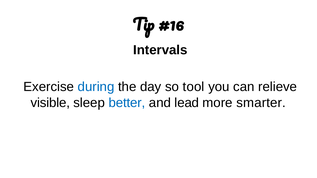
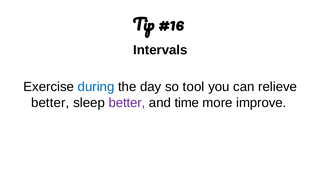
visible: visible -> better (50, 103)
better colour: blue -> purple (127, 103)
lead: lead -> time (187, 103)
smarter: smarter -> improve (261, 103)
